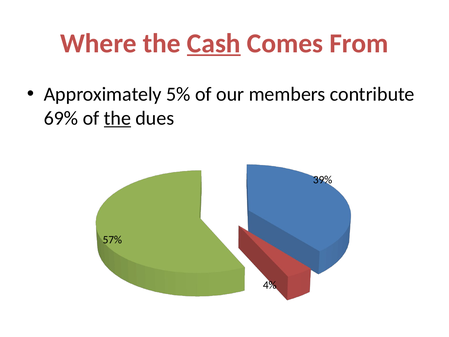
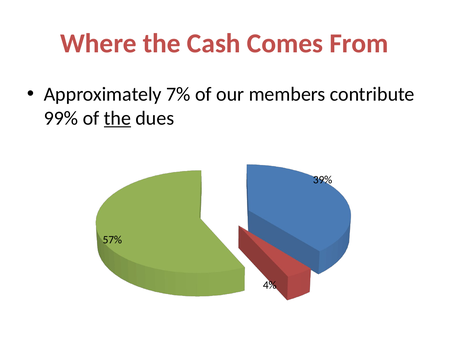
Cash underline: present -> none (214, 43)
5%: 5% -> 7% (178, 94)
69%: 69% -> 99% (61, 118)
